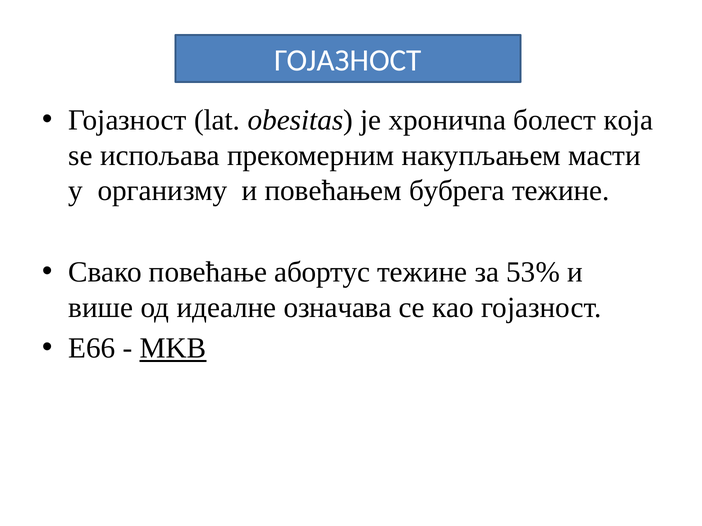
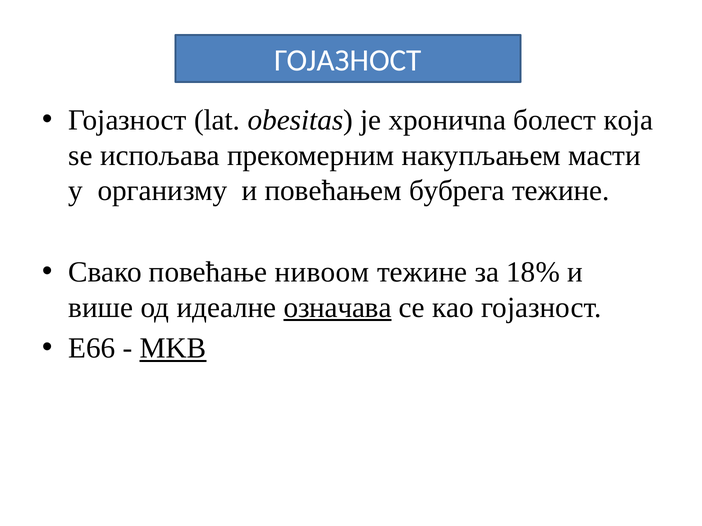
абортус: абортус -> нивоом (322, 273)
53%: 53% -> 18% (533, 273)
означава underline: none -> present (338, 308)
